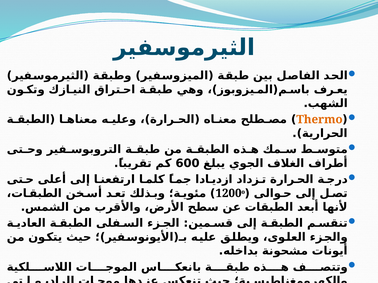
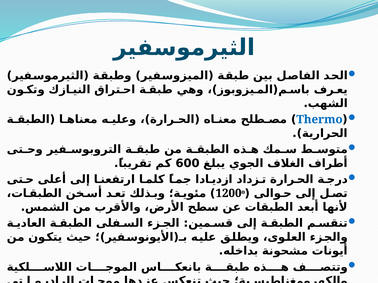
Thermo colour: orange -> blue (319, 120)
